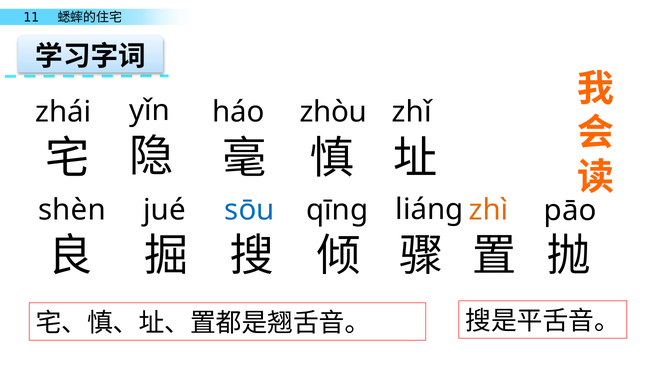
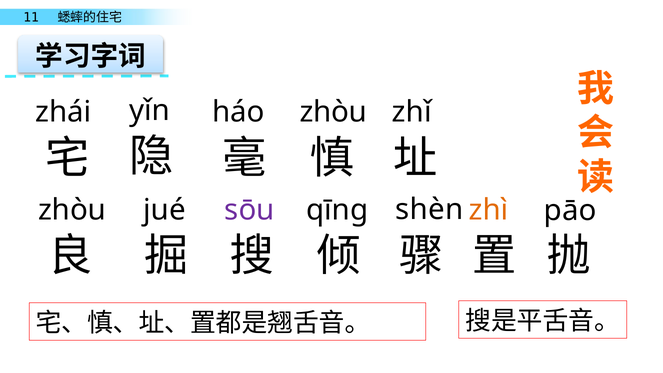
liánɡ: liánɡ -> shèn (429, 209)
shèn: shèn -> zhòu (72, 210)
sōu colour: blue -> purple (249, 210)
